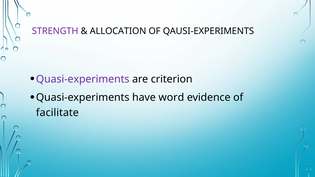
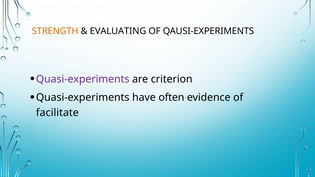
STRENGTH colour: purple -> orange (55, 31)
ALLOCATION: ALLOCATION -> EVALUATING (118, 31)
word: word -> often (171, 98)
